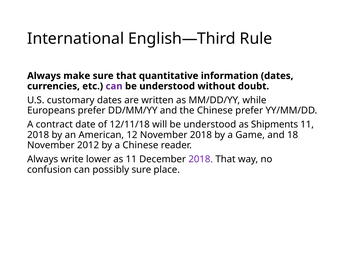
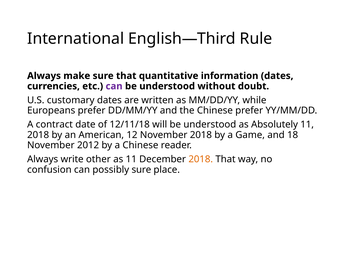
Shipments: Shipments -> Absolutely (275, 124)
lower: lower -> other (98, 159)
2018 colour: purple -> orange (201, 159)
